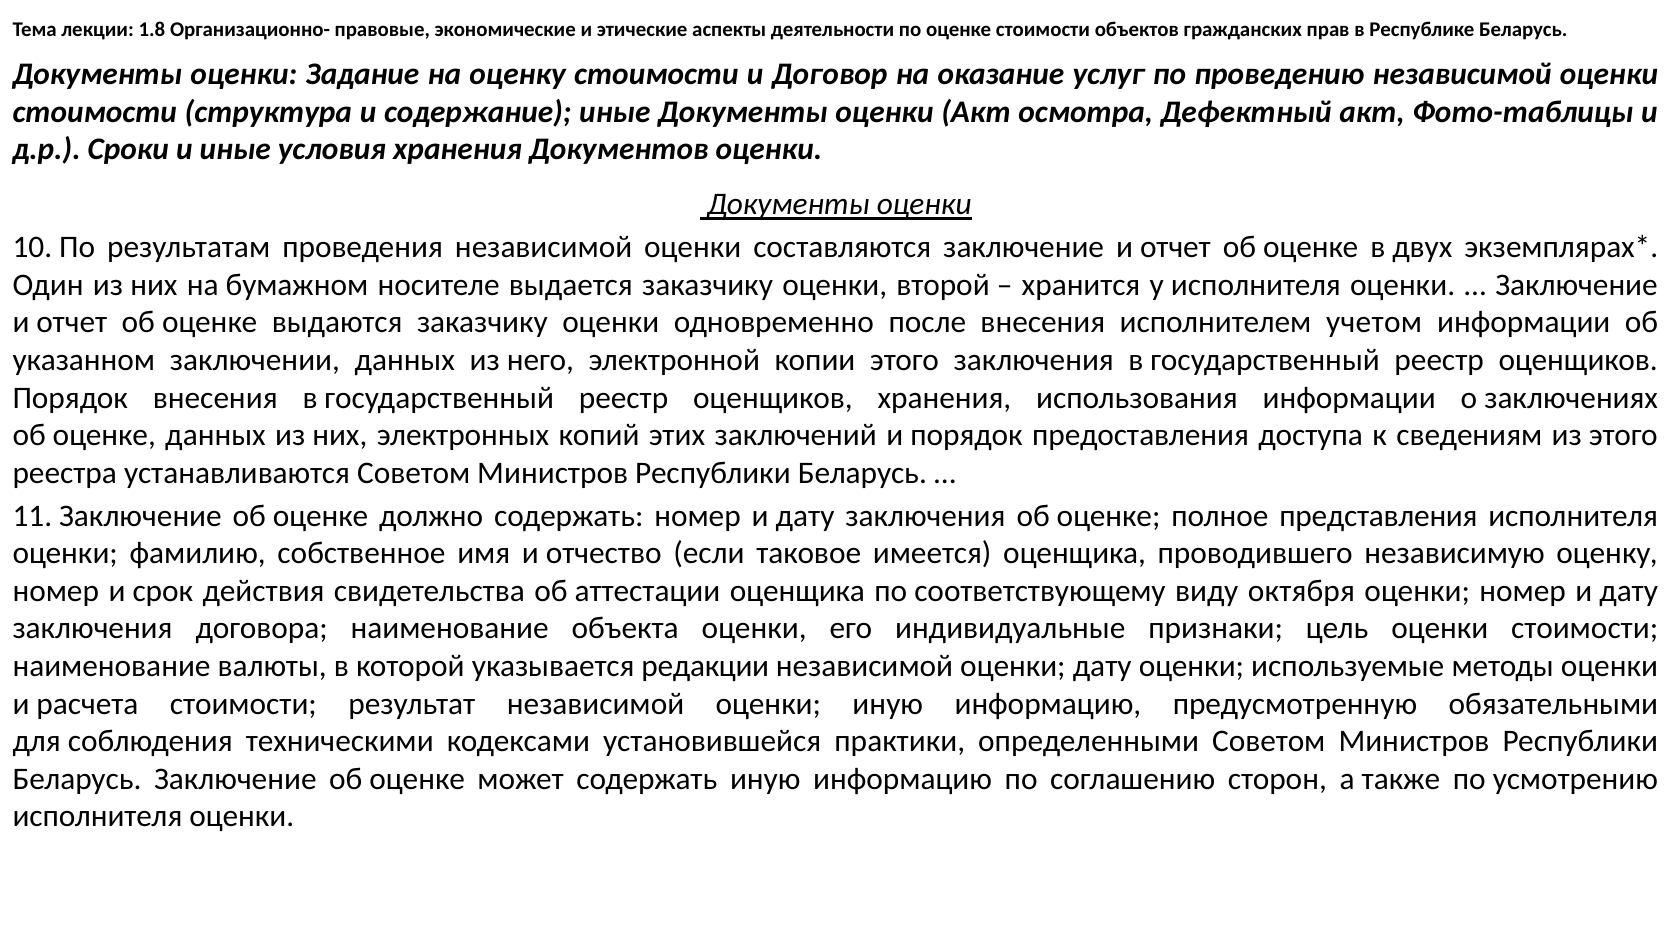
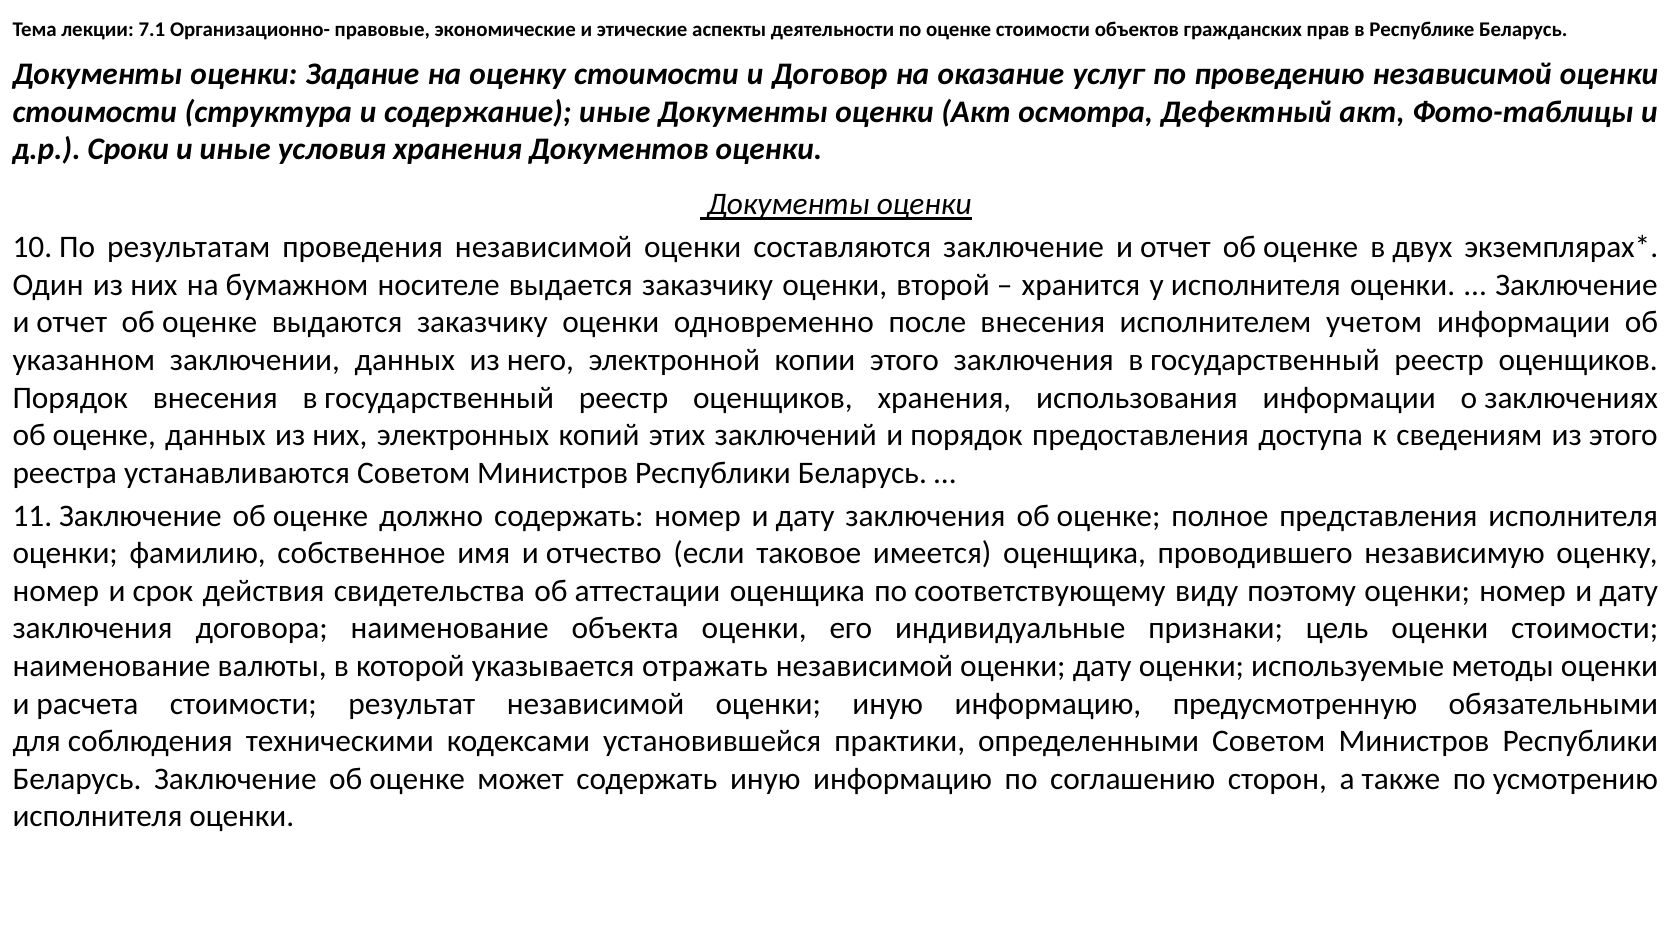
1.8: 1.8 -> 7.1 (152, 29)
октября: октября -> поэтому (1302, 591)
редакции: редакции -> отражать (705, 667)
